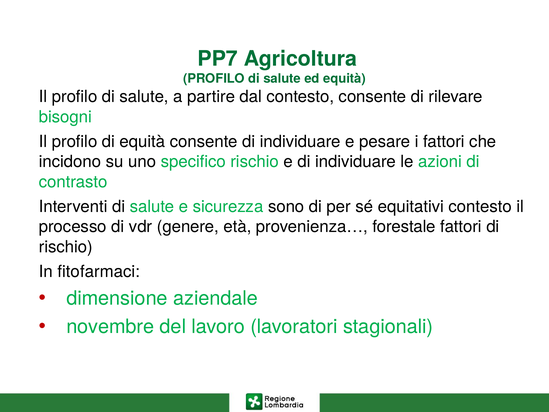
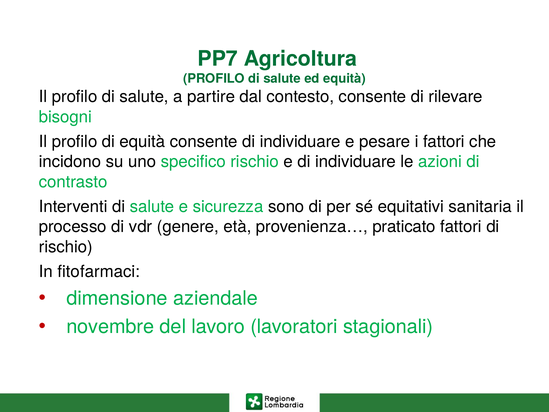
equitativi contesto: contesto -> sanitaria (480, 207)
forestale: forestale -> praticato (404, 227)
